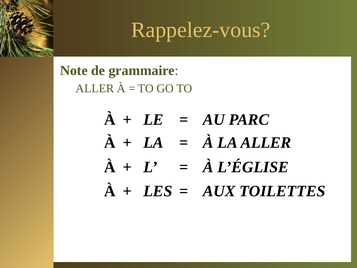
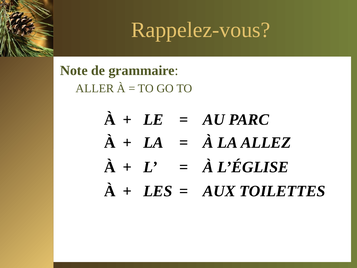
LA ALLER: ALLER -> ALLEZ (266, 142)
